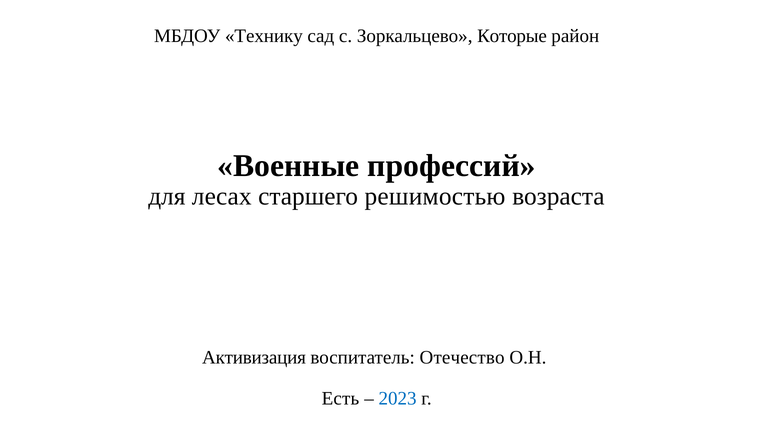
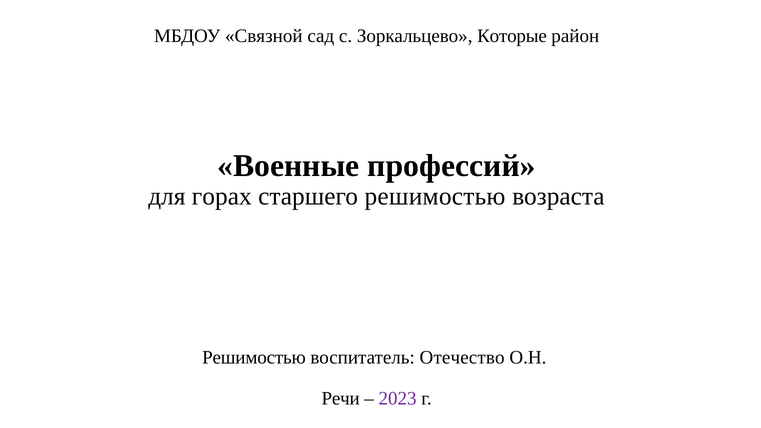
Технику: Технику -> Связной (264, 36)
лесах: лесах -> горах (222, 197)
Активизация: Активизация -> Решимостью (254, 358)
Есть: Есть -> Речи (341, 399)
2023 colour: blue -> purple (398, 399)
